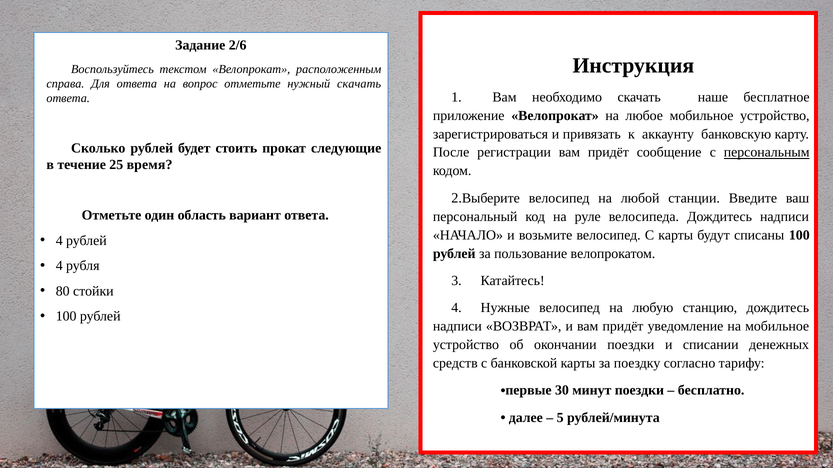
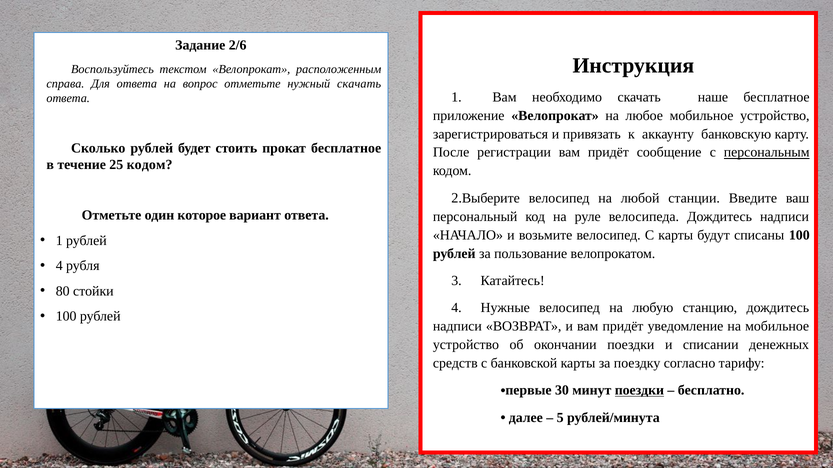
прокат следующие: следующие -> бесплатное (346, 148)
25 время: время -> кодом (150, 165)
область: область -> которое (202, 215)
4: 4 -> 1 (59, 241)
поездки underline: none -> present (639, 391)
